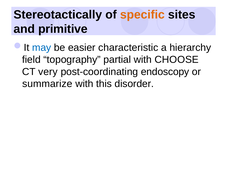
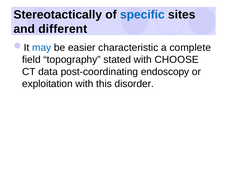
specific colour: orange -> blue (142, 15)
primitive: primitive -> different (63, 29)
hierarchy: hierarchy -> complete (190, 48)
partial: partial -> stated (117, 60)
very: very -> data (48, 72)
summarize: summarize -> exploitation (47, 84)
